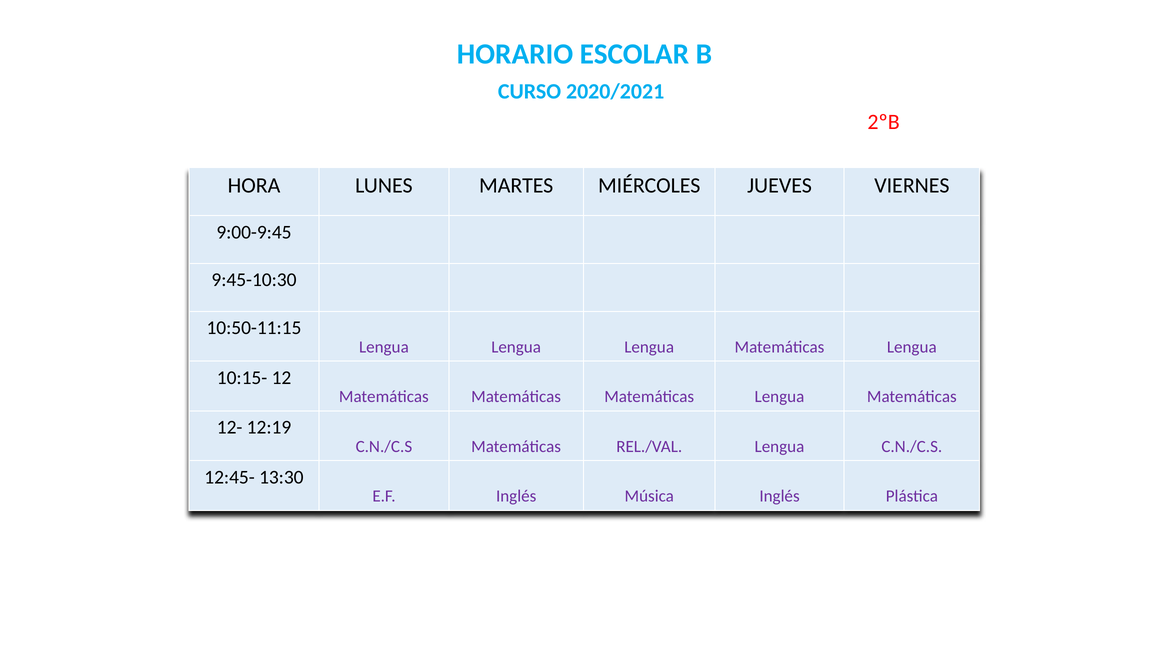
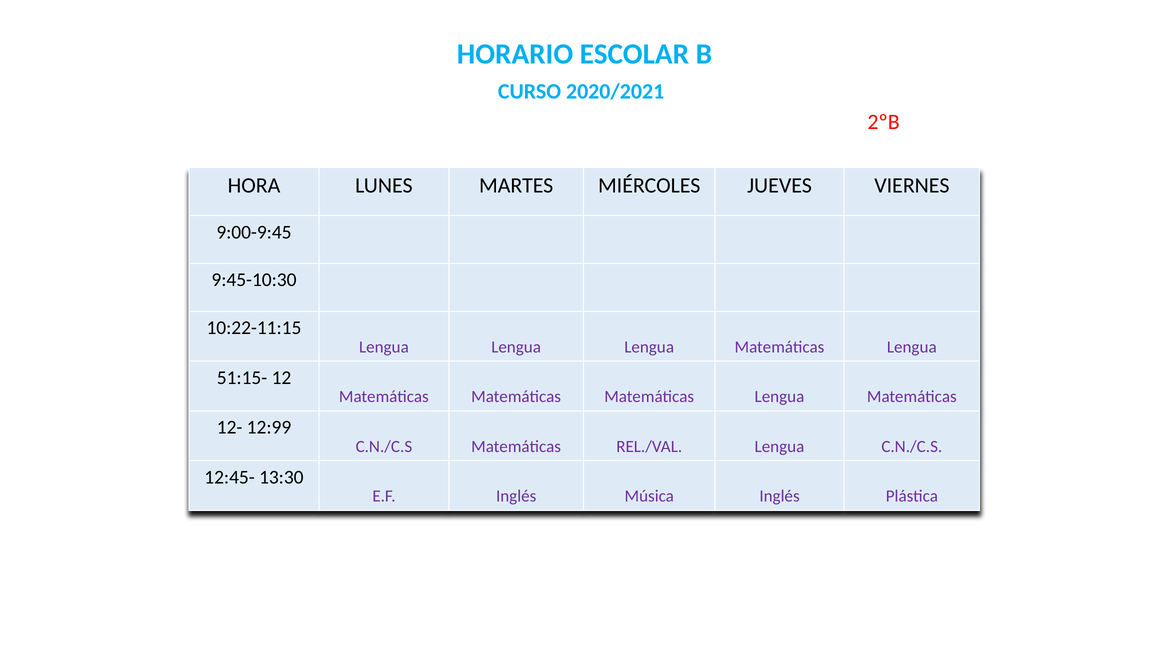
10:50-11:15: 10:50-11:15 -> 10:22-11:15 (254, 328)
10:15-: 10:15- -> 51:15- (242, 377)
12:19: 12:19 -> 12:99 (269, 427)
